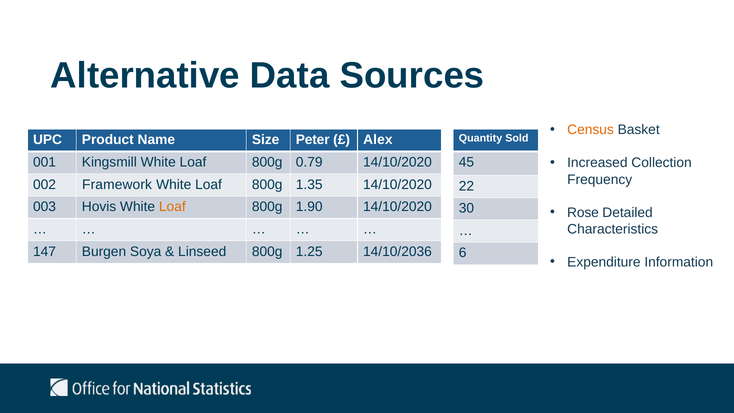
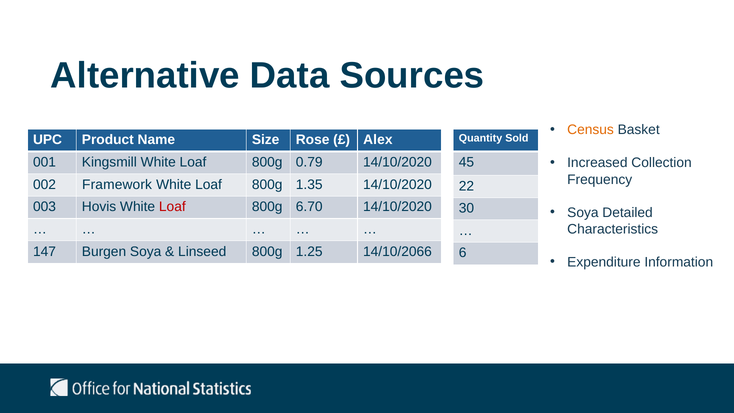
Peter: Peter -> Rose (313, 140)
Loaf colour: orange -> red (172, 207)
1.90: 1.90 -> 6.70 (309, 207)
Rose: Rose -> Soya (583, 212)
14/10/2036: 14/10/2036 -> 14/10/2066 (397, 251)
